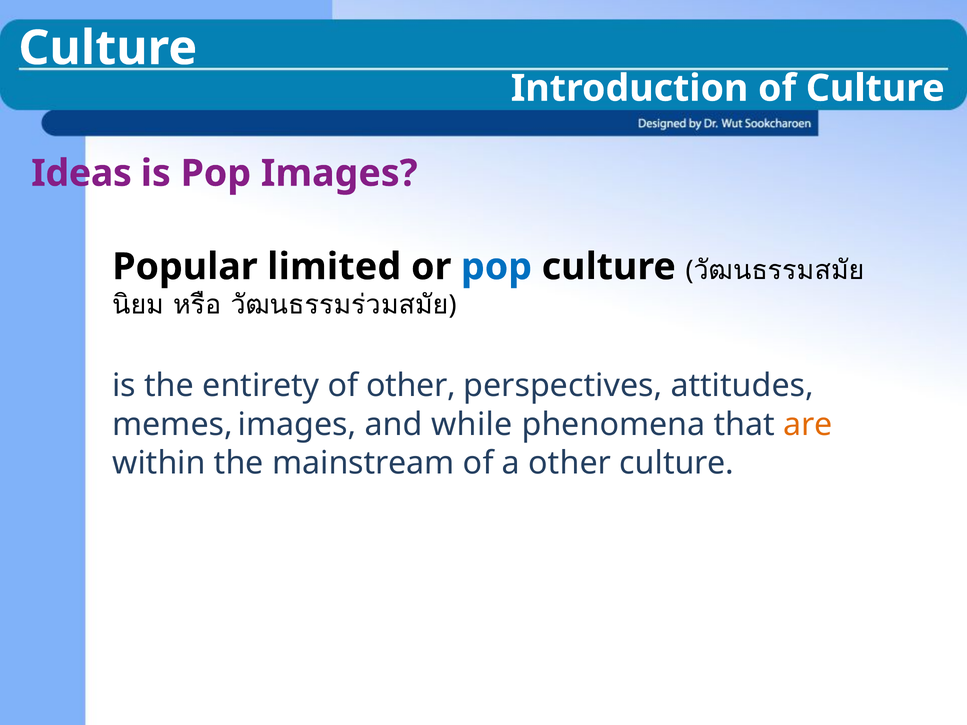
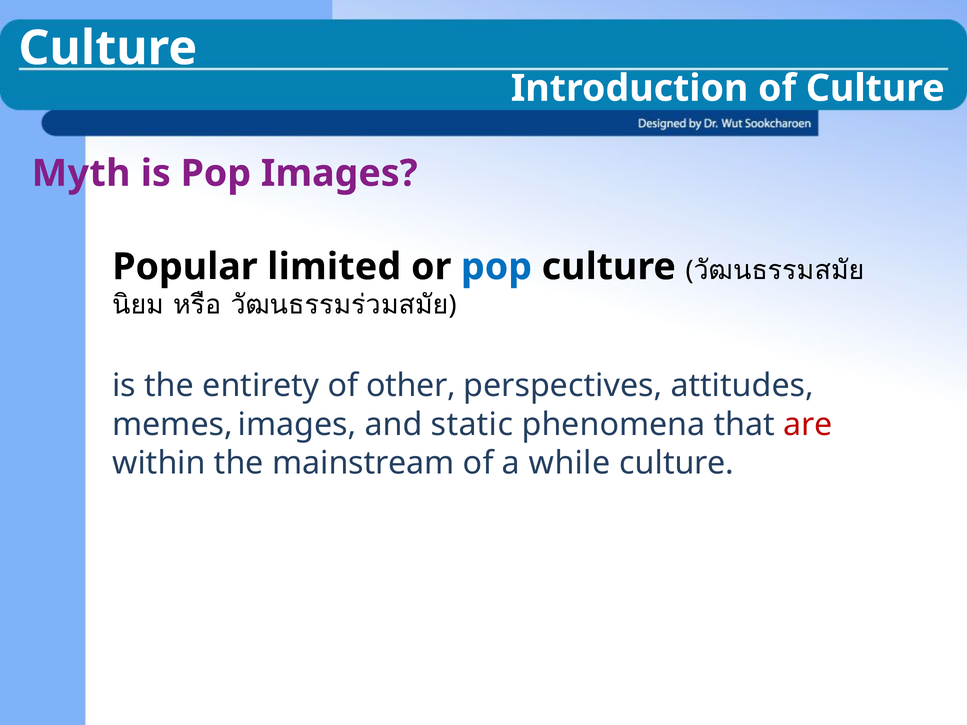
Ideas: Ideas -> Myth (81, 173)
while: while -> static (472, 425)
are colour: orange -> red (808, 425)
a other: other -> while (570, 463)
